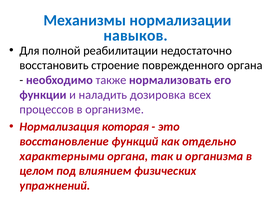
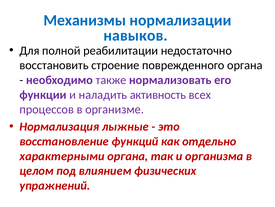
дозировка: дозировка -> активность (158, 94)
которая: которая -> лыжные (125, 126)
